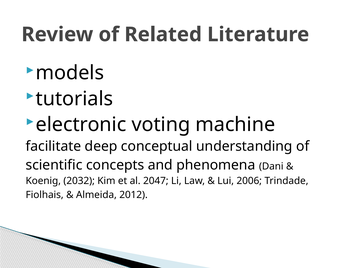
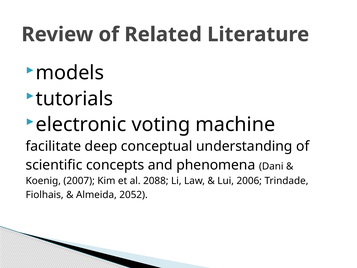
2032: 2032 -> 2007 (79, 181)
2047: 2047 -> 2088 (156, 181)
2012: 2012 -> 2052 (134, 195)
